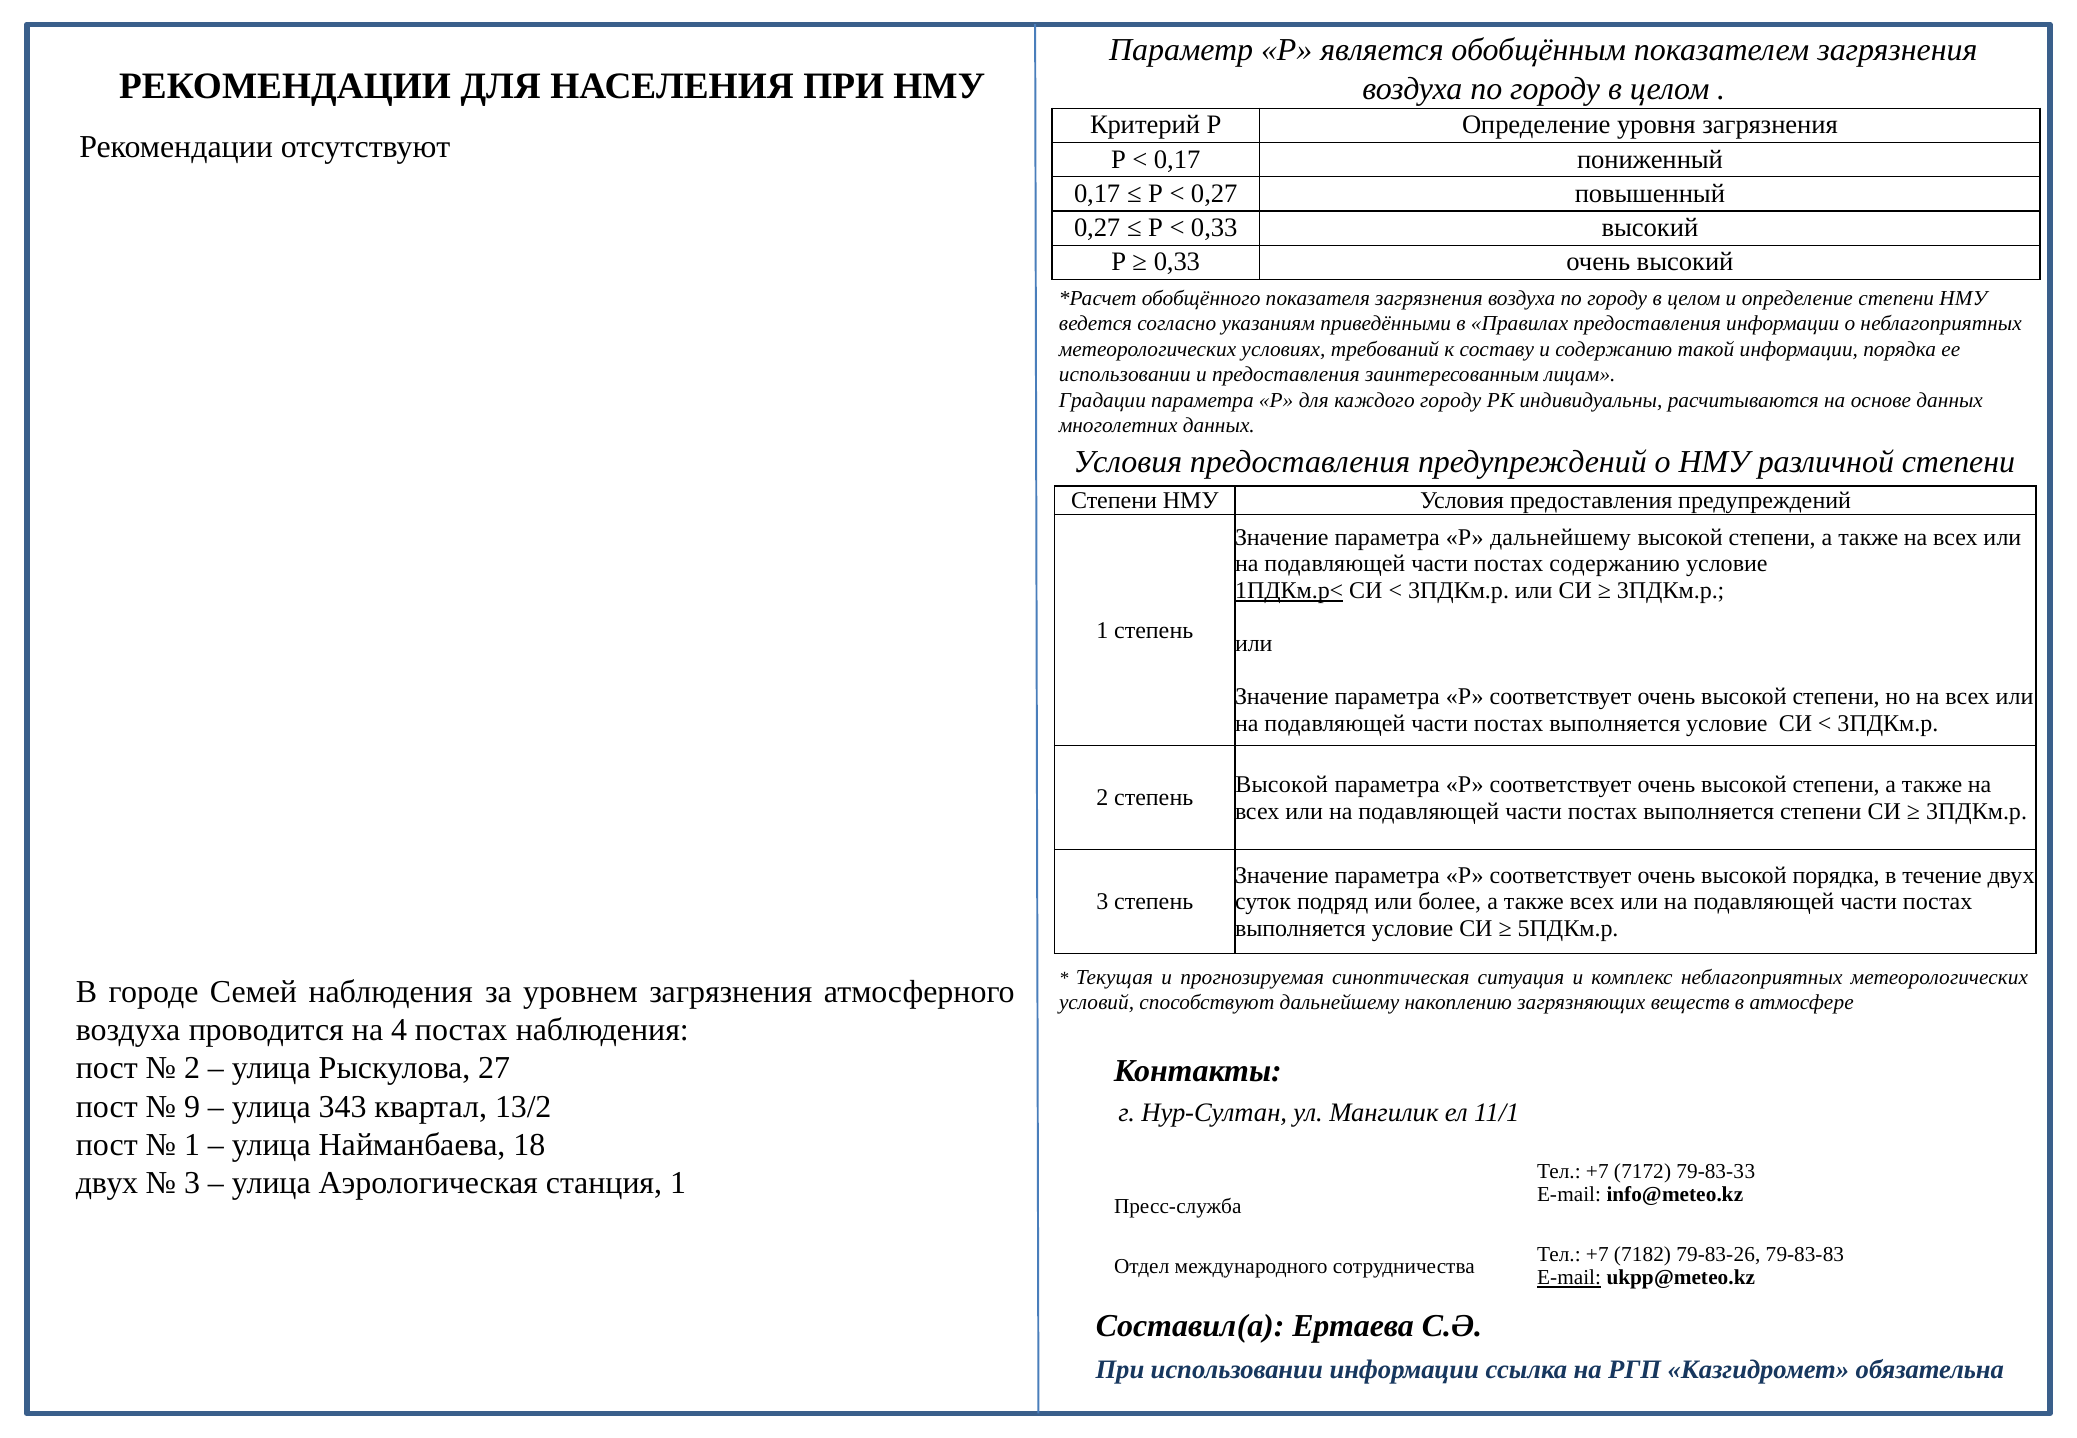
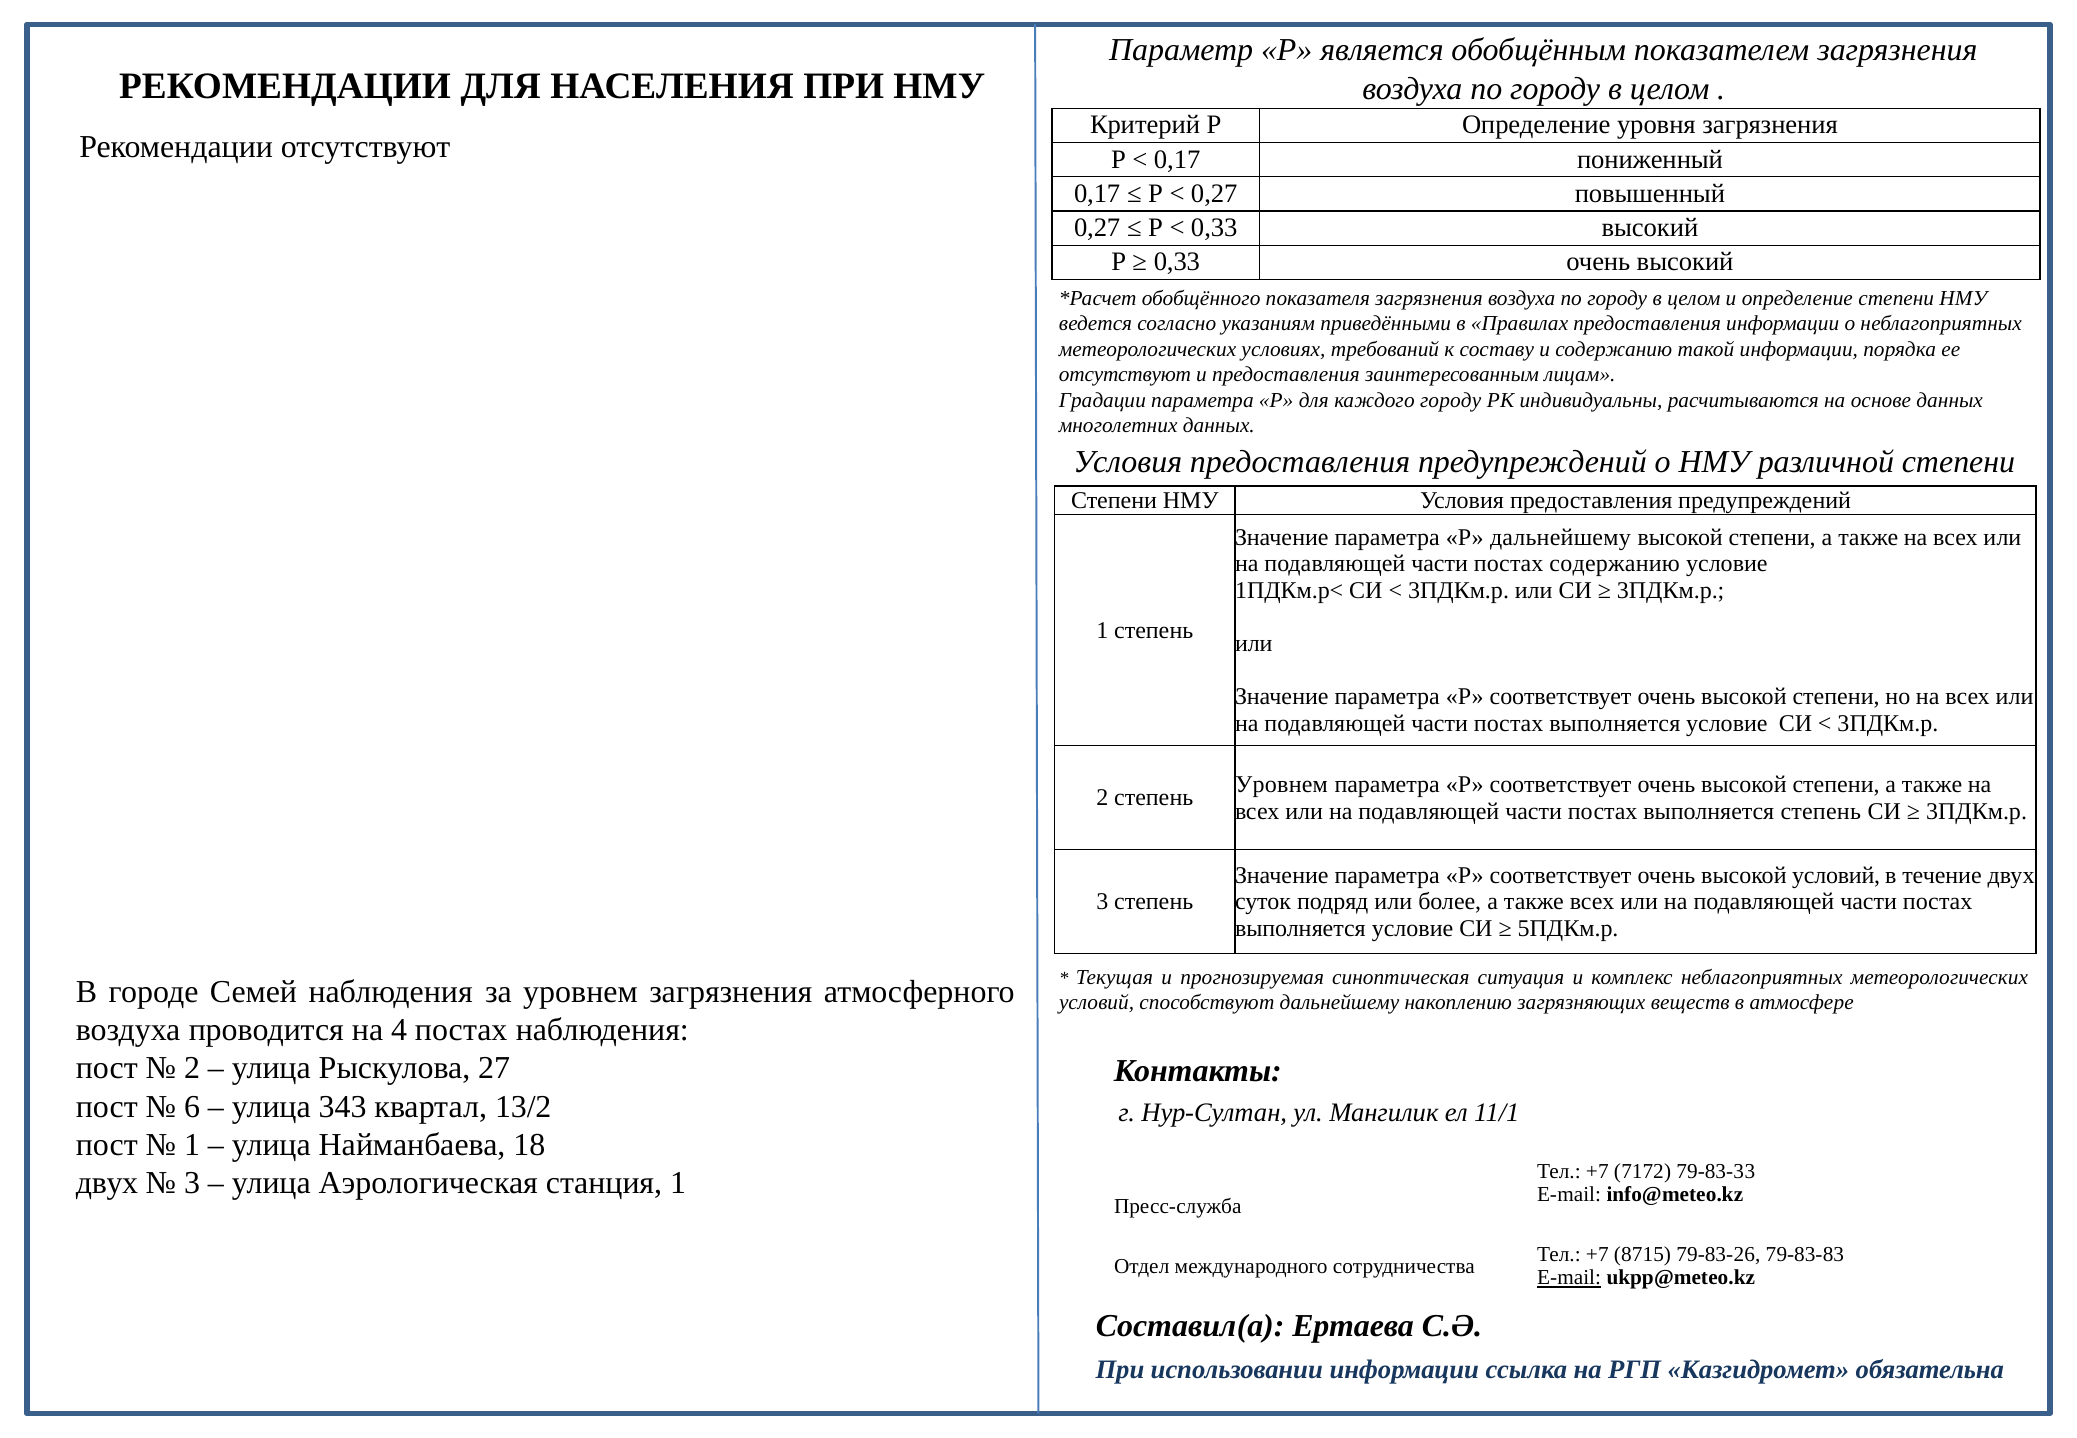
использовании: использовании -> отсутствуют (1125, 375)
1ПДКм.р< underline: present -> none (1289, 591)
Высокой: Высокой -> Уровнем (1282, 784)
выполняется степени: степени -> степень (1821, 811)
высокой порядка: порядка -> условий (1836, 875)
9: 9 -> 6 (192, 1107)
7182: 7182 -> 8715 (1643, 1254)
